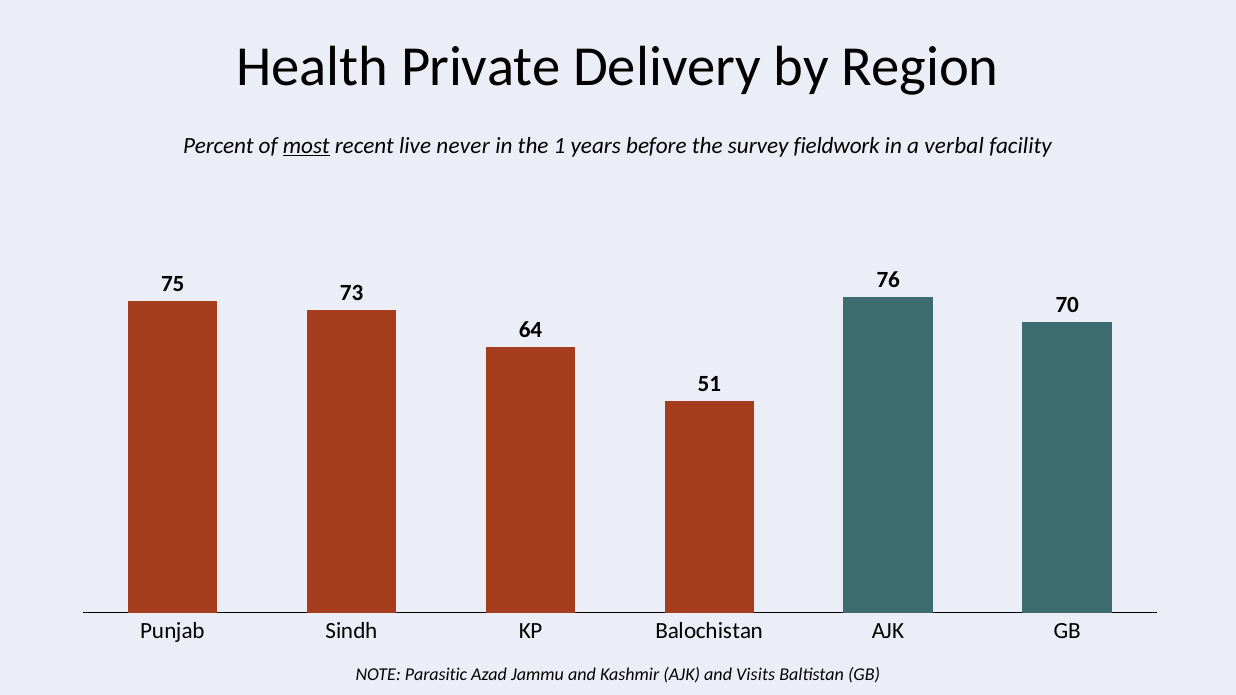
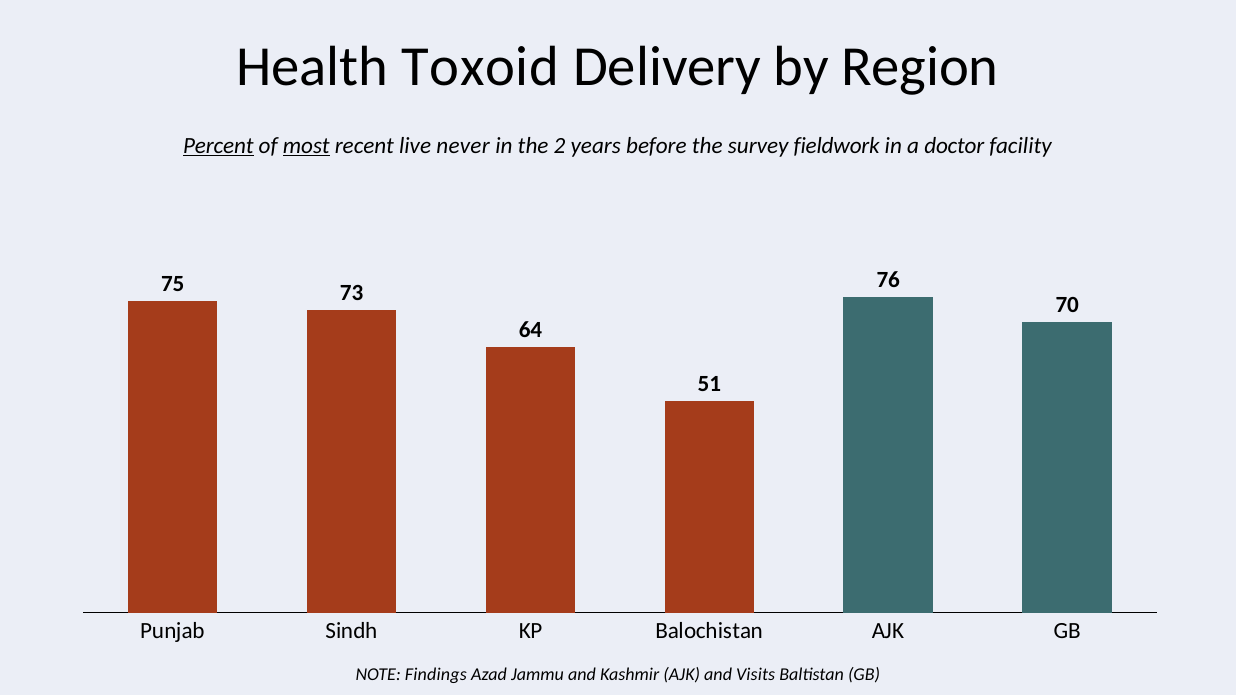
Private: Private -> Toxoid (480, 67)
Percent underline: none -> present (218, 146)
1: 1 -> 2 (559, 146)
verbal: verbal -> doctor (954, 146)
Parasitic: Parasitic -> Findings (436, 675)
